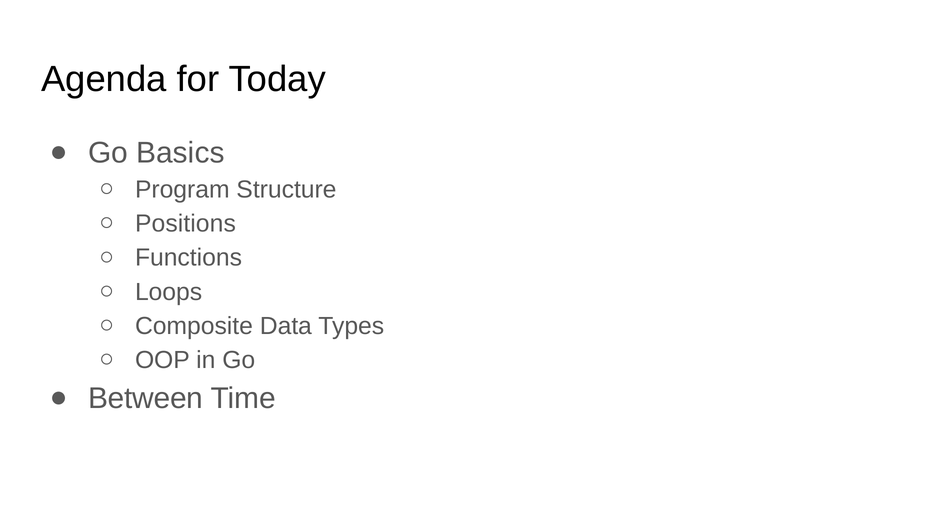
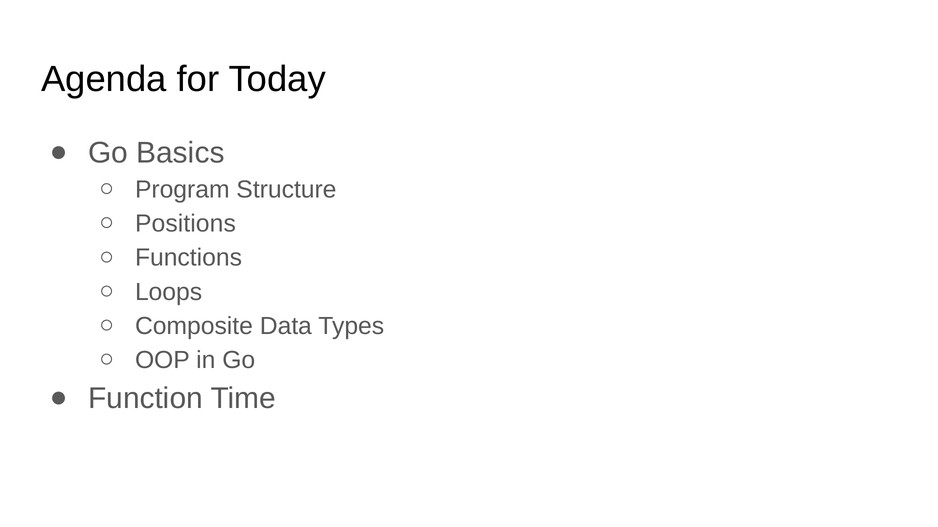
Between: Between -> Function (146, 399)
